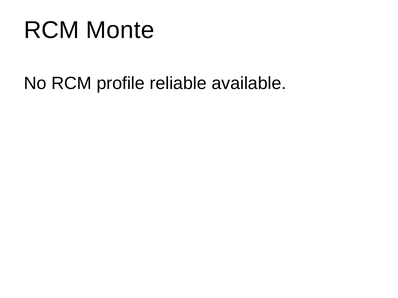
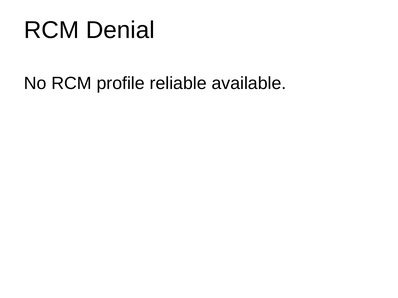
Monte: Monte -> Denial (120, 30)
